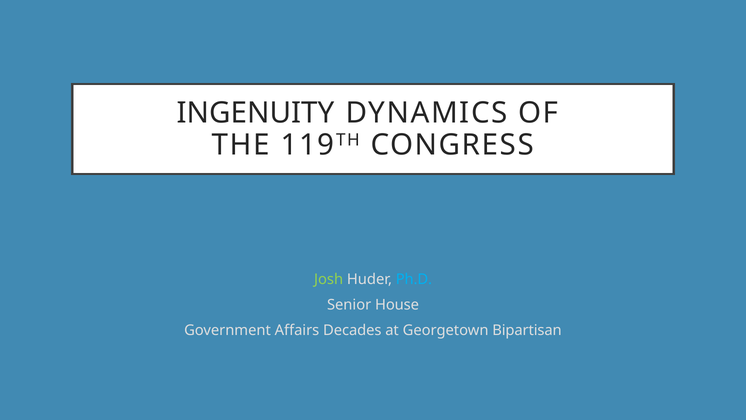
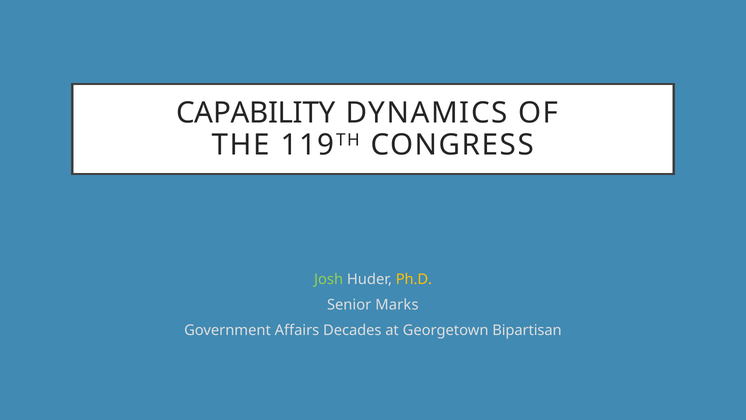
INGENUITY: INGENUITY -> CAPABILITY (256, 113)
Ph.D colour: light blue -> yellow (414, 279)
House: House -> Marks (397, 304)
